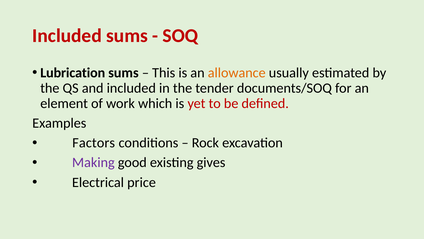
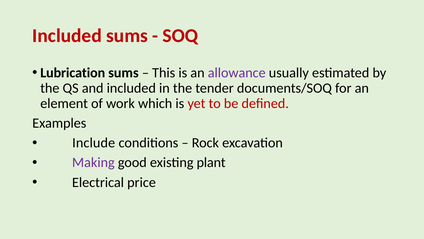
allowance colour: orange -> purple (237, 73)
Factors: Factors -> Include (94, 143)
gives: gives -> plant (211, 162)
